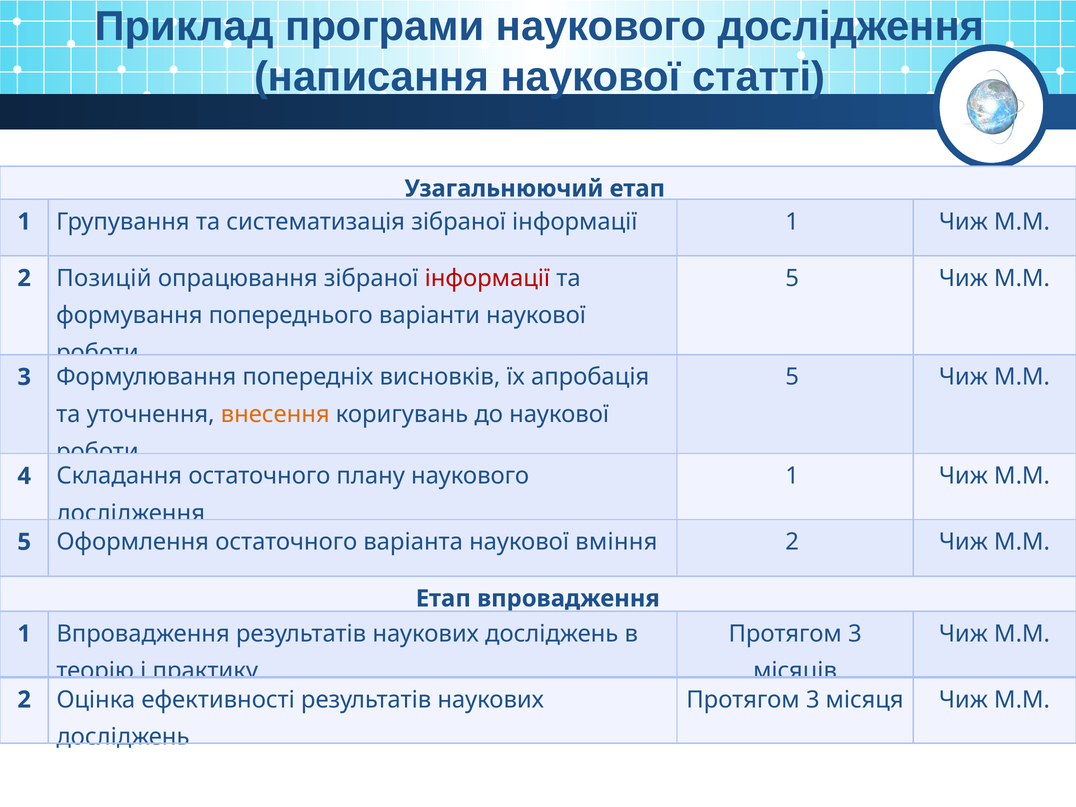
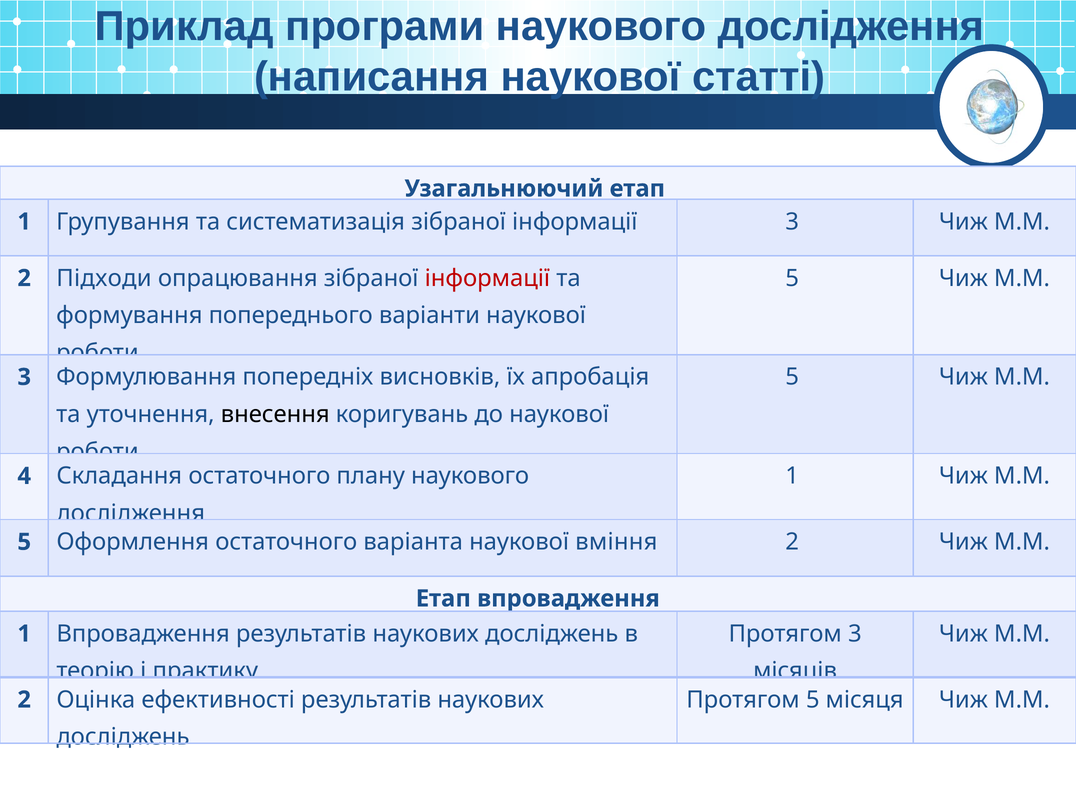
інформації 1: 1 -> 3 (792, 222)
Позицій: Позицій -> Підходи (104, 278)
внесення colour: orange -> black (275, 414)
3: 3 -> 5 (813, 700)
